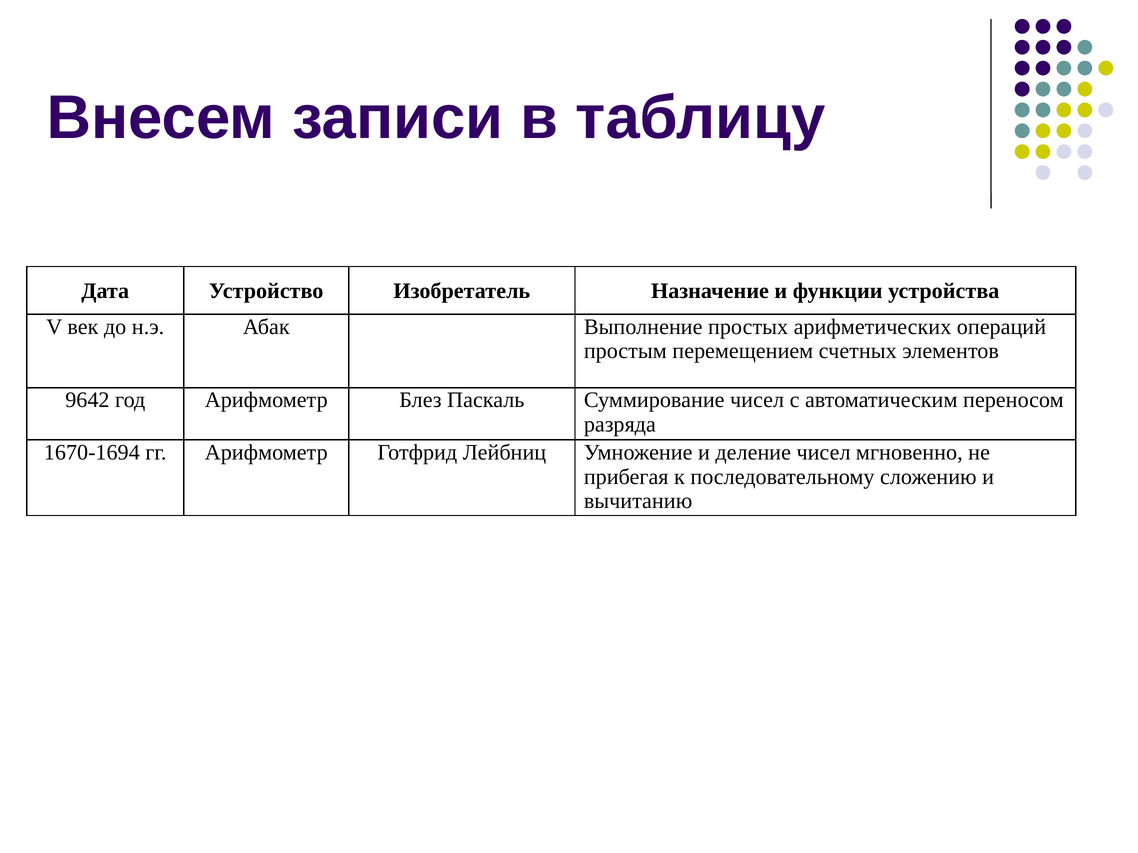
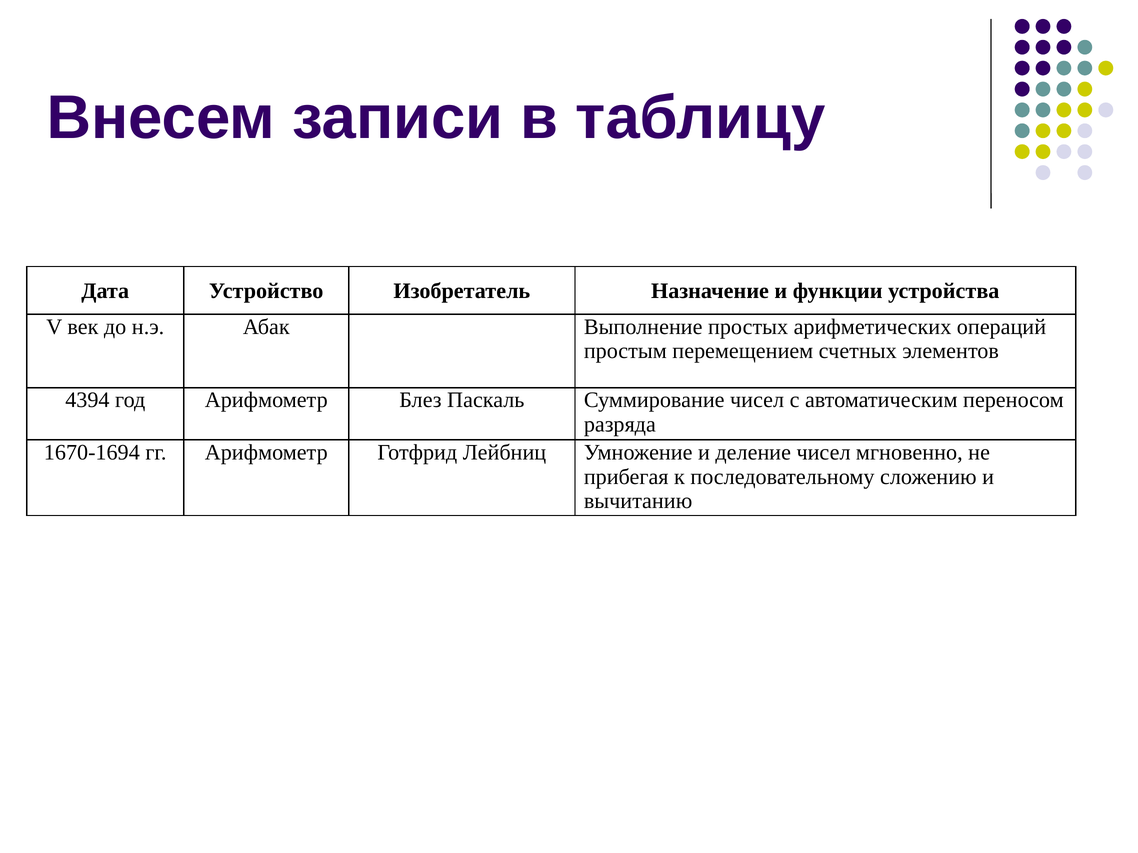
9642: 9642 -> 4394 (87, 400)
